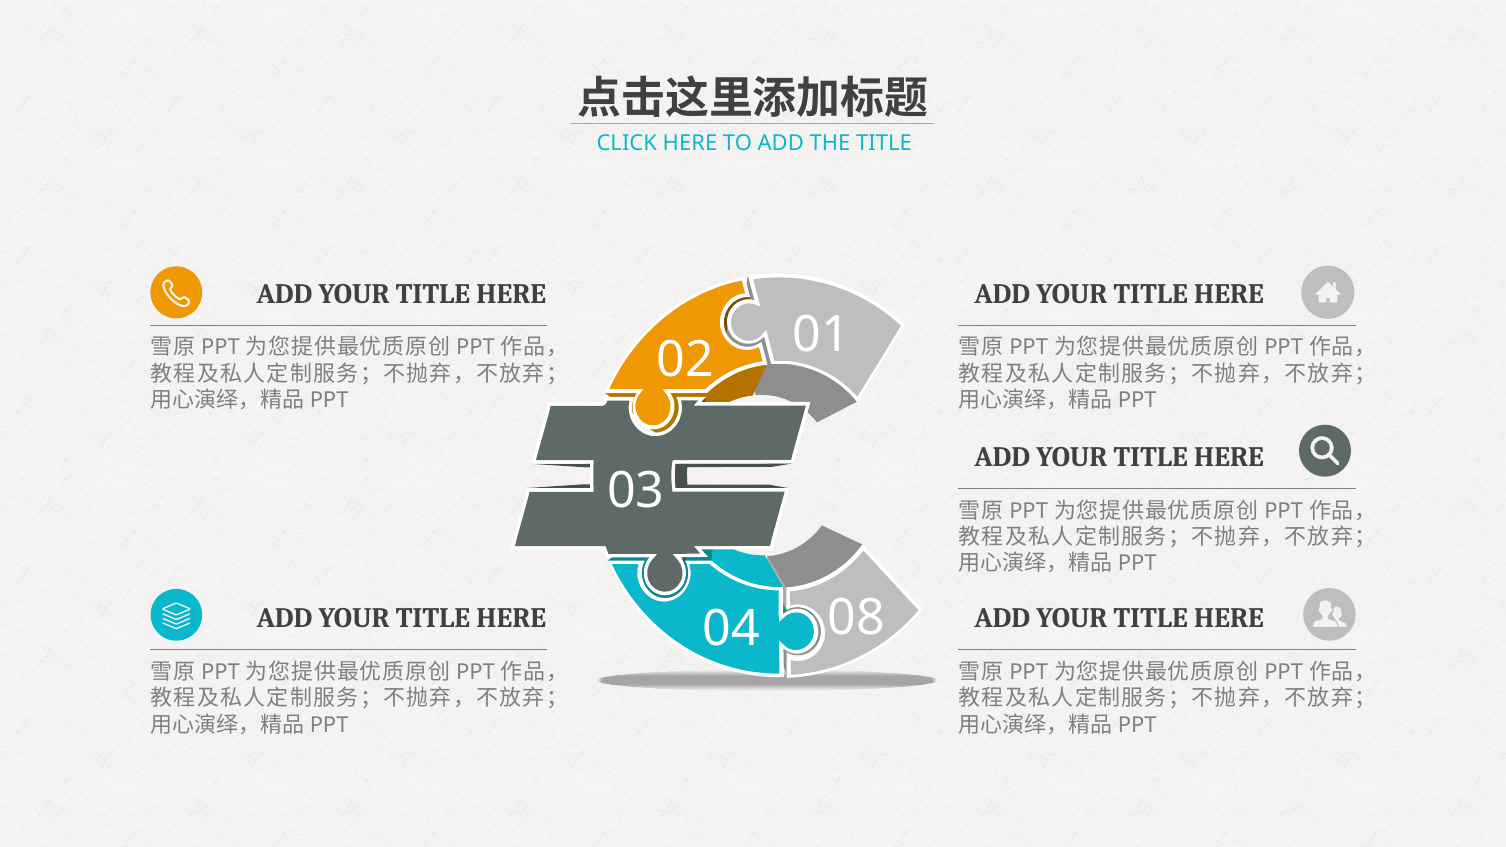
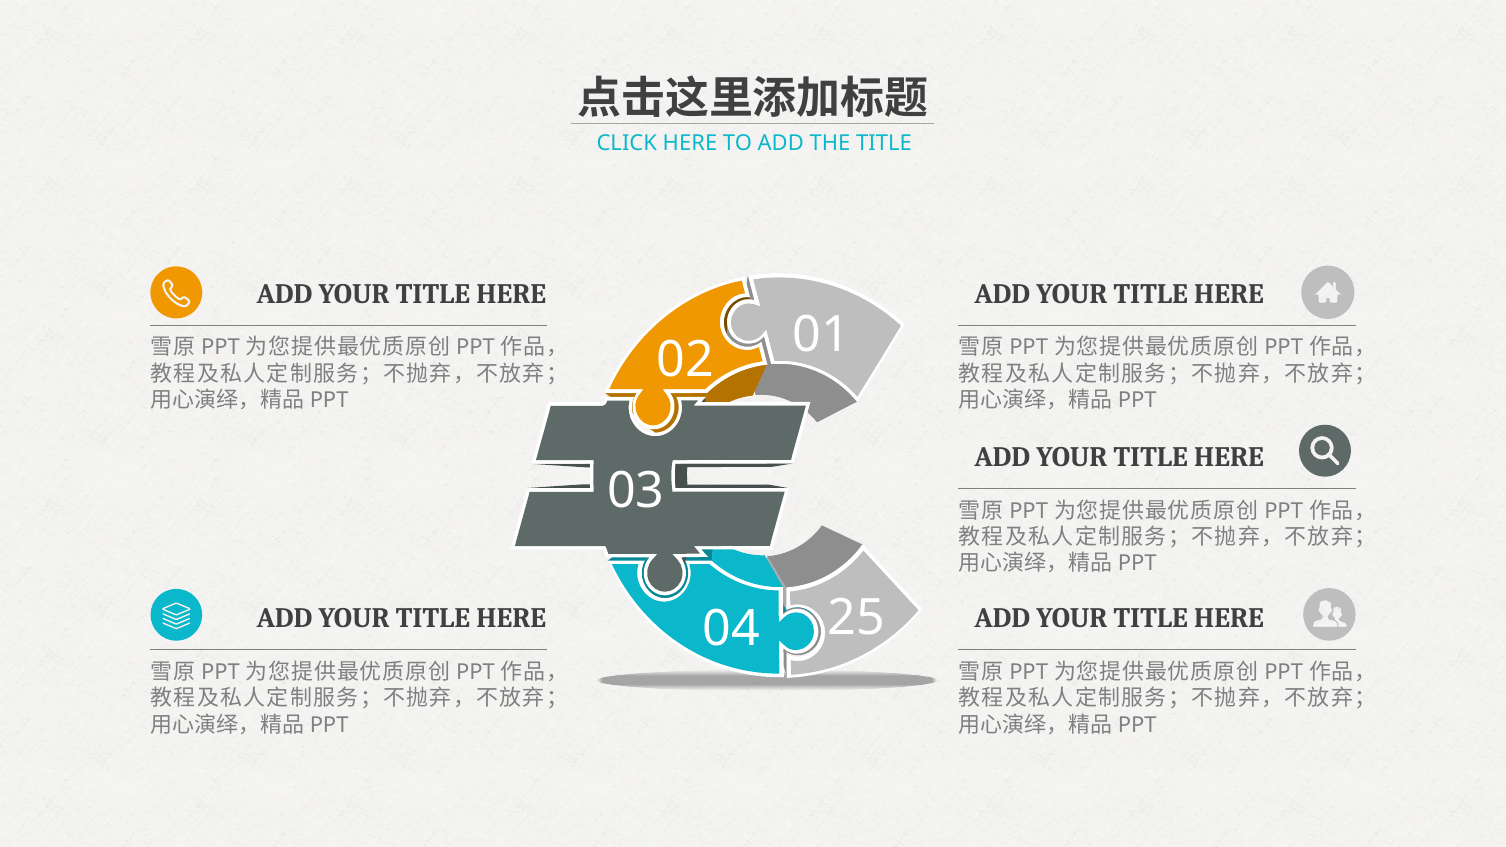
08: 08 -> 25 (857, 618)
